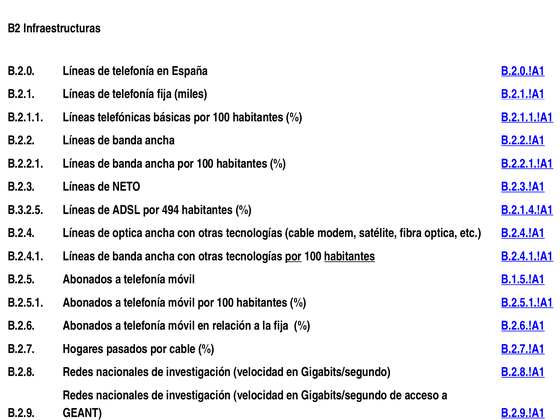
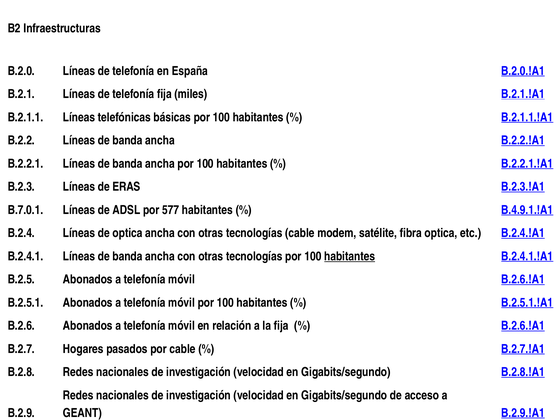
NETO: NETO -> ERAS (126, 187)
B.3.2.5: B.3.2.5 -> B.7.0.1 (25, 210)
494: 494 -> 577 (171, 210)
B.2.1.4.!A1: B.2.1.4.!A1 -> B.4.9.1.!A1 (527, 210)
por underline: present -> none (293, 256)
móvil B.1.5.!A1: B.1.5.!A1 -> B.2.6.!A1 (523, 280)
